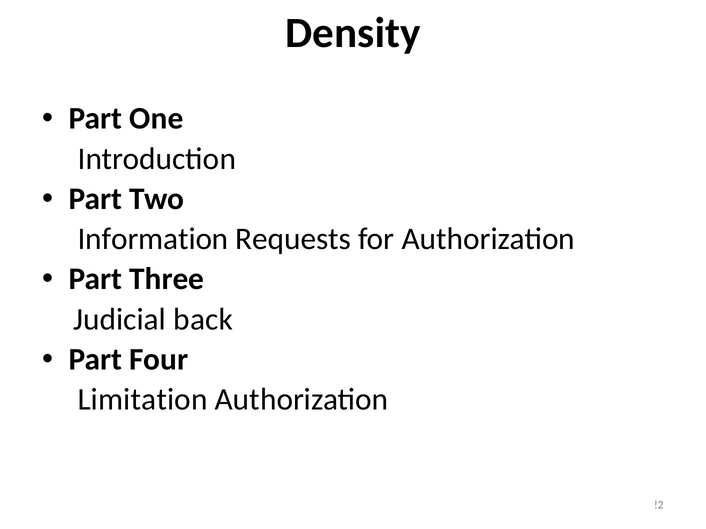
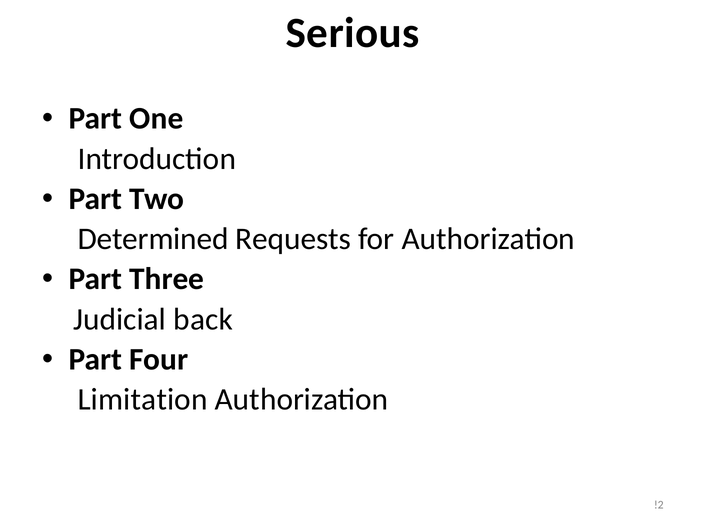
Density: Density -> Serious (353, 33)
Information: Information -> Determined (153, 239)
